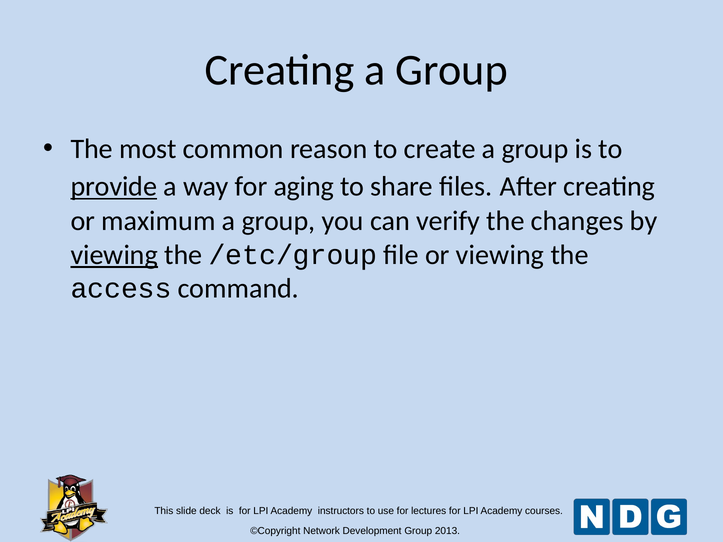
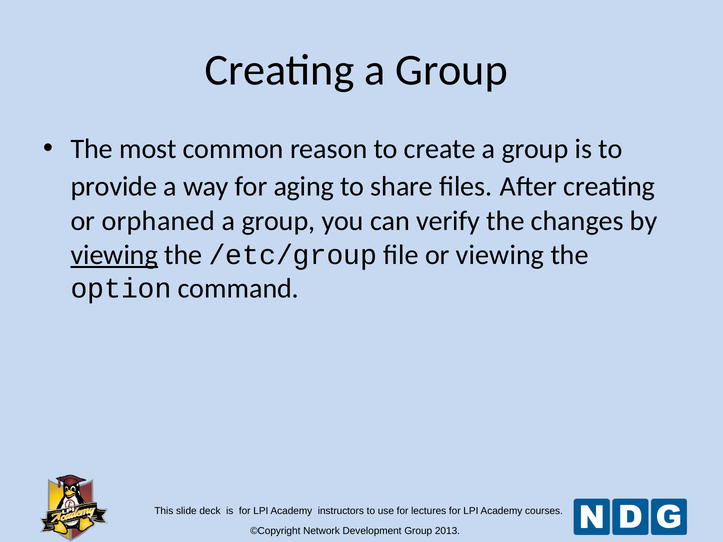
provide underline: present -> none (114, 187)
maximum: maximum -> orphaned (158, 221)
access: access -> option (121, 289)
